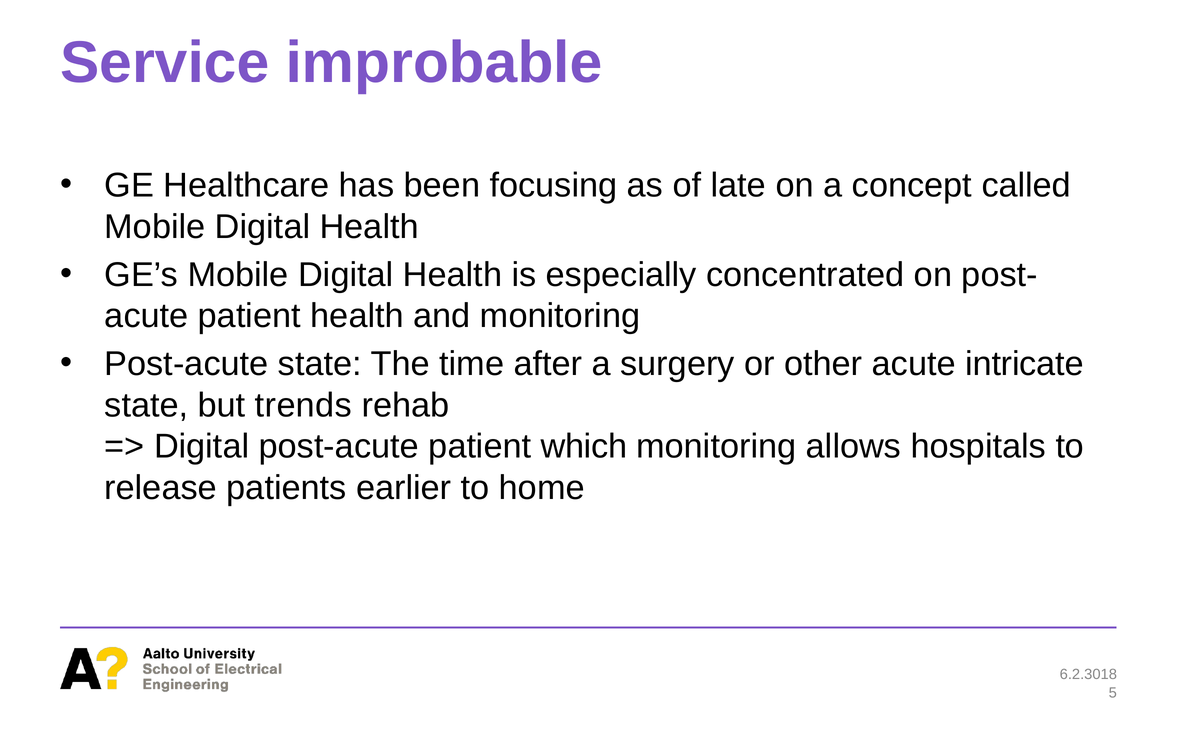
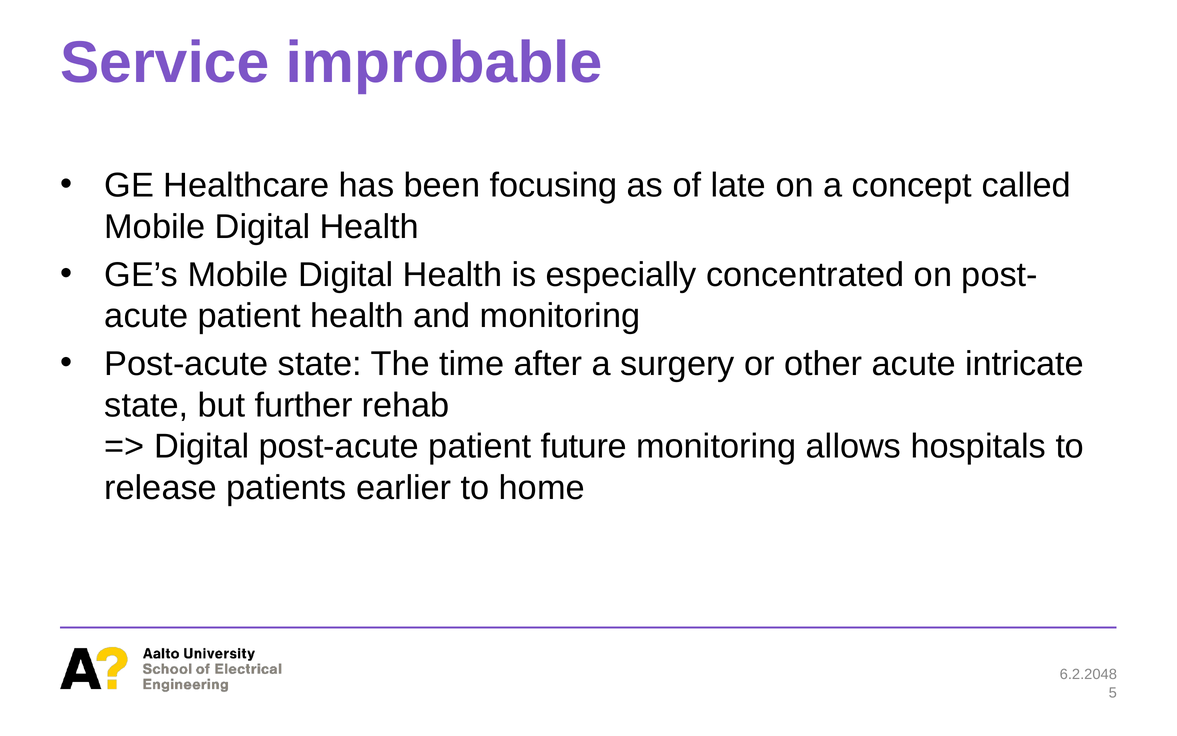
trends: trends -> further (304, 405)
which: which -> future (584, 446)
6.2.3018: 6.2.3018 -> 6.2.2048 (1088, 674)
